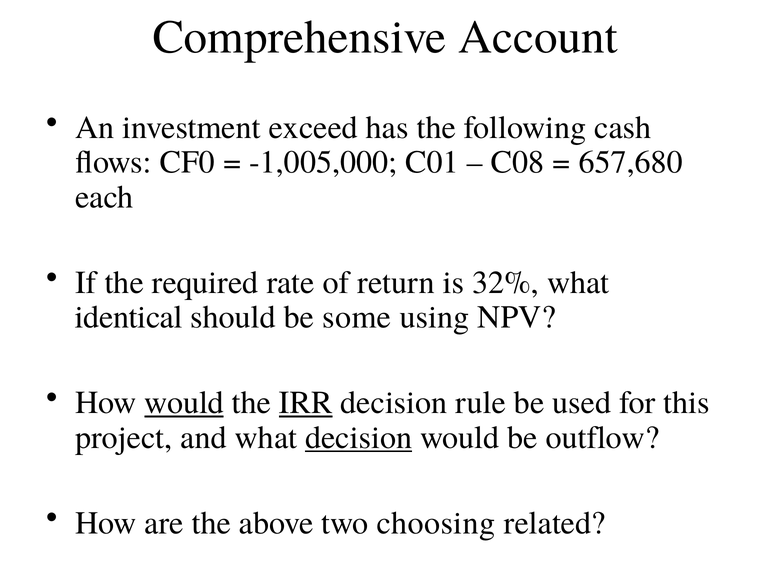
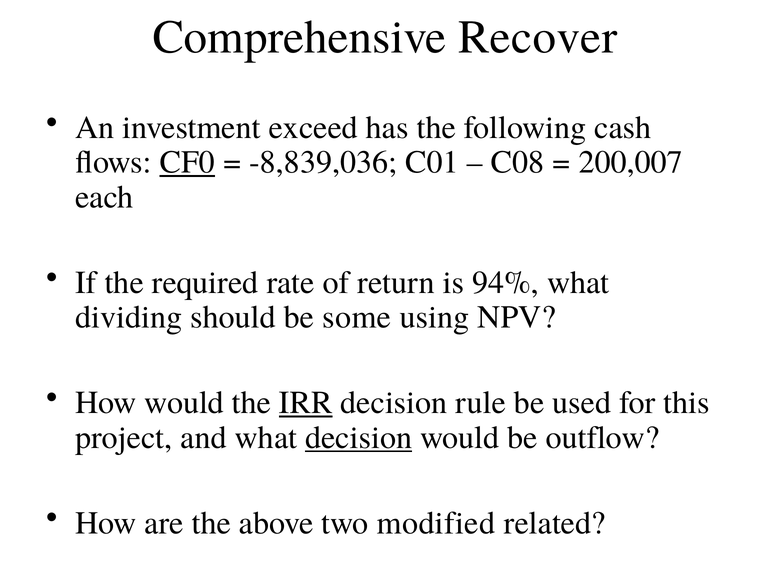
Account: Account -> Recover (538, 37)
CF0 underline: none -> present (187, 162)
-1,005,000: -1,005,000 -> -8,839,036 (323, 162)
657,680: 657,680 -> 200,007 (631, 162)
32%: 32% -> 94% (506, 283)
identical: identical -> dividing (129, 317)
would underline: present -> none (184, 403)
choosing: choosing -> modified (436, 523)
